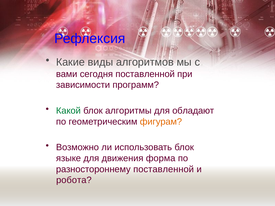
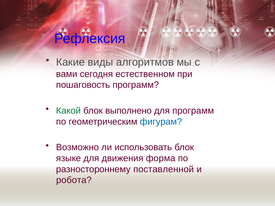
сегодня поставленной: поставленной -> естественном (145, 74)
зависимости: зависимости -> пошаговость (83, 85)
алгоритмы: алгоритмы -> выполнено (128, 111)
для обладают: обладают -> программ (193, 111)
фигурам colour: orange -> blue (161, 122)
